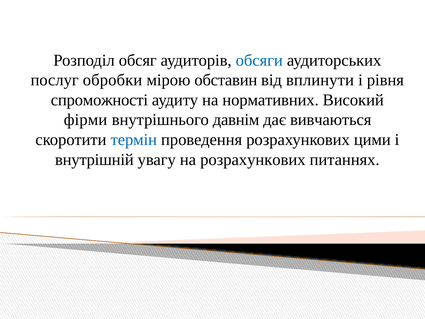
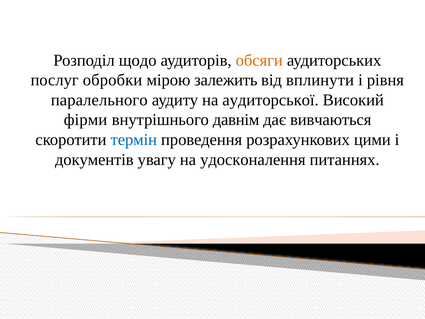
обсяг: обсяг -> щодо (138, 60)
обсяги colour: blue -> orange (259, 60)
обставин: обставин -> залежить (226, 80)
спроможності: спроможності -> паралельного (99, 100)
нормативних: нормативних -> аудиторської (271, 100)
внутрішній: внутрішній -> документів (94, 159)
на розрахункових: розрахункових -> удосконалення (253, 159)
